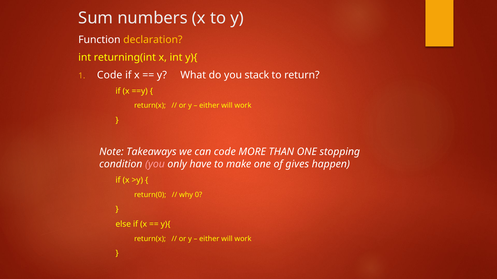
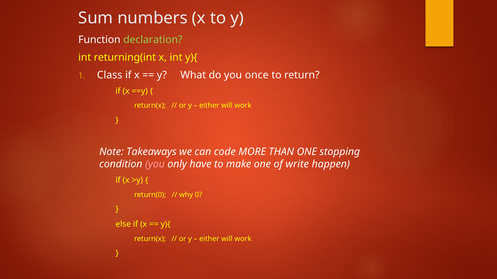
declaration colour: yellow -> light green (153, 40)
Code: Code -> Class (110, 75)
stack: stack -> once (257, 75)
gives: gives -> write (297, 164)
